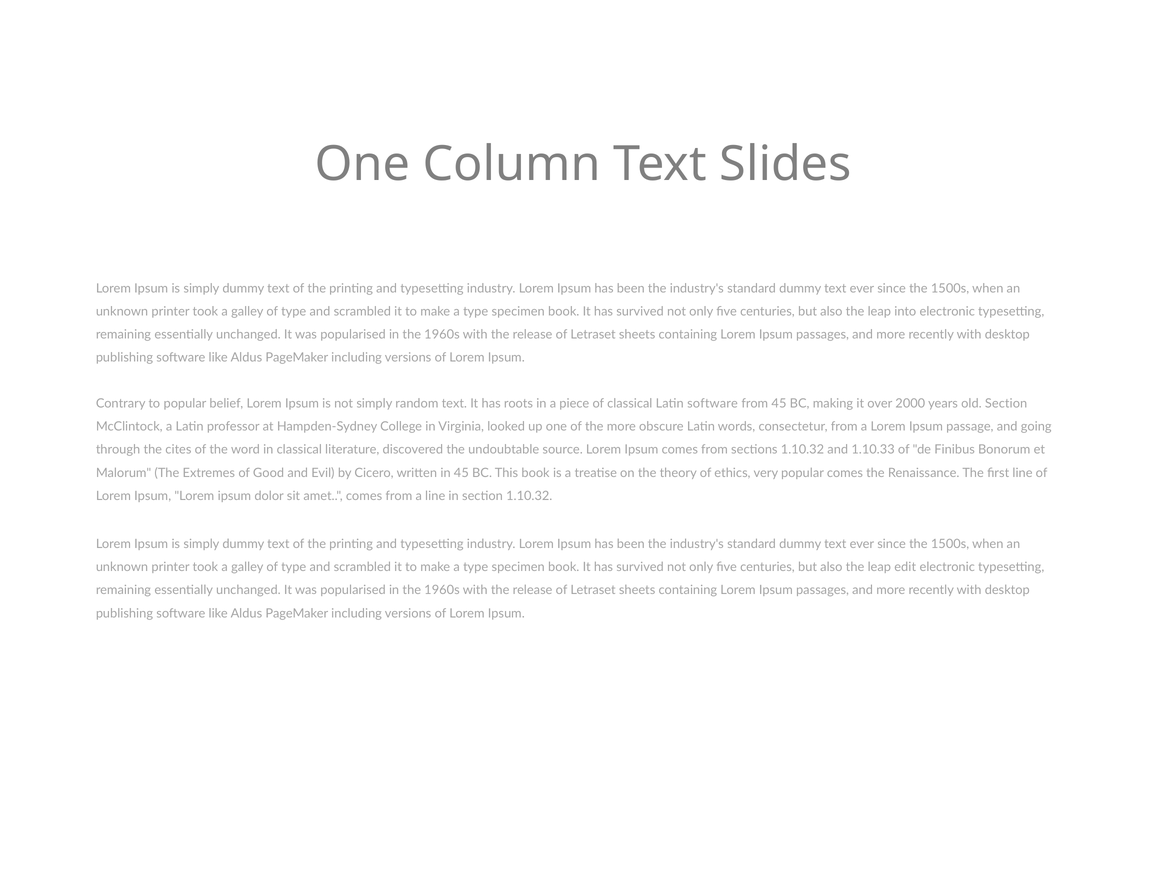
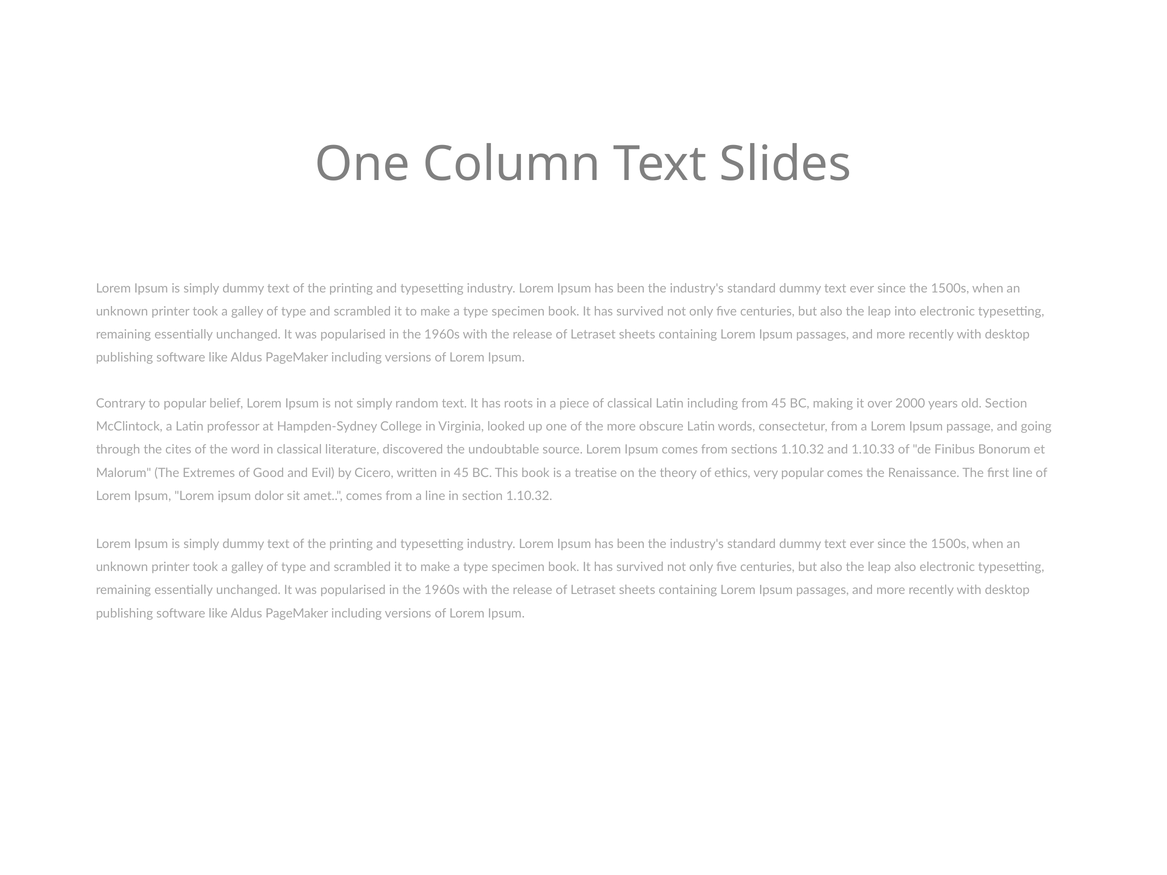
Latin software: software -> including (713, 404)
leap edit: edit -> also (905, 567)
